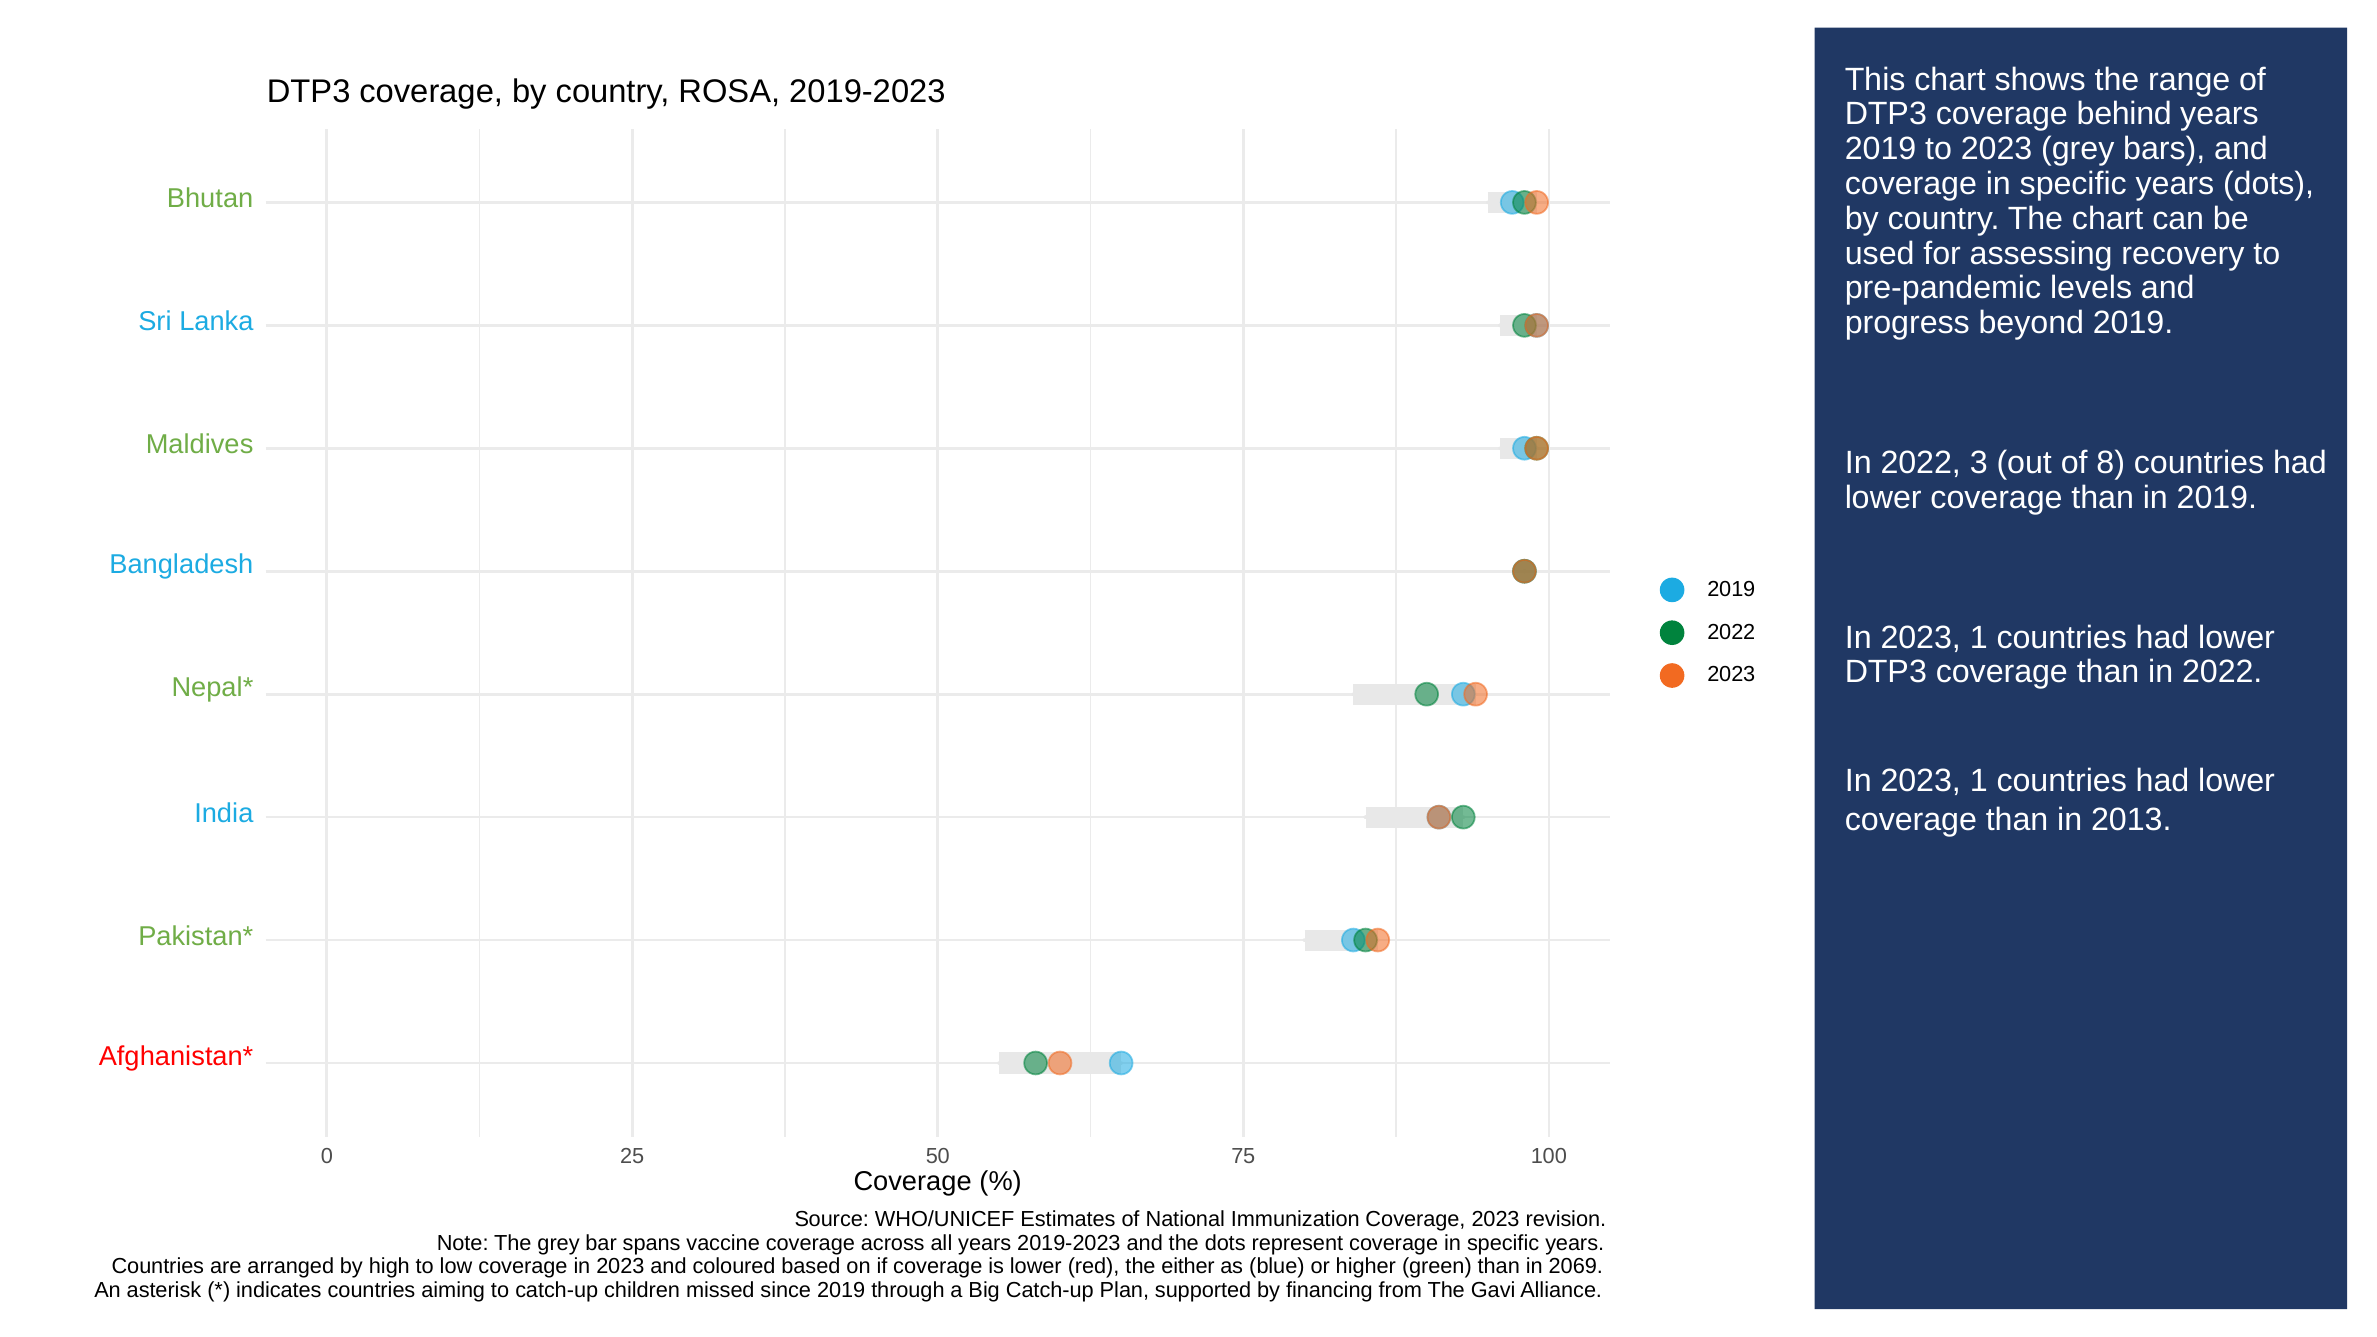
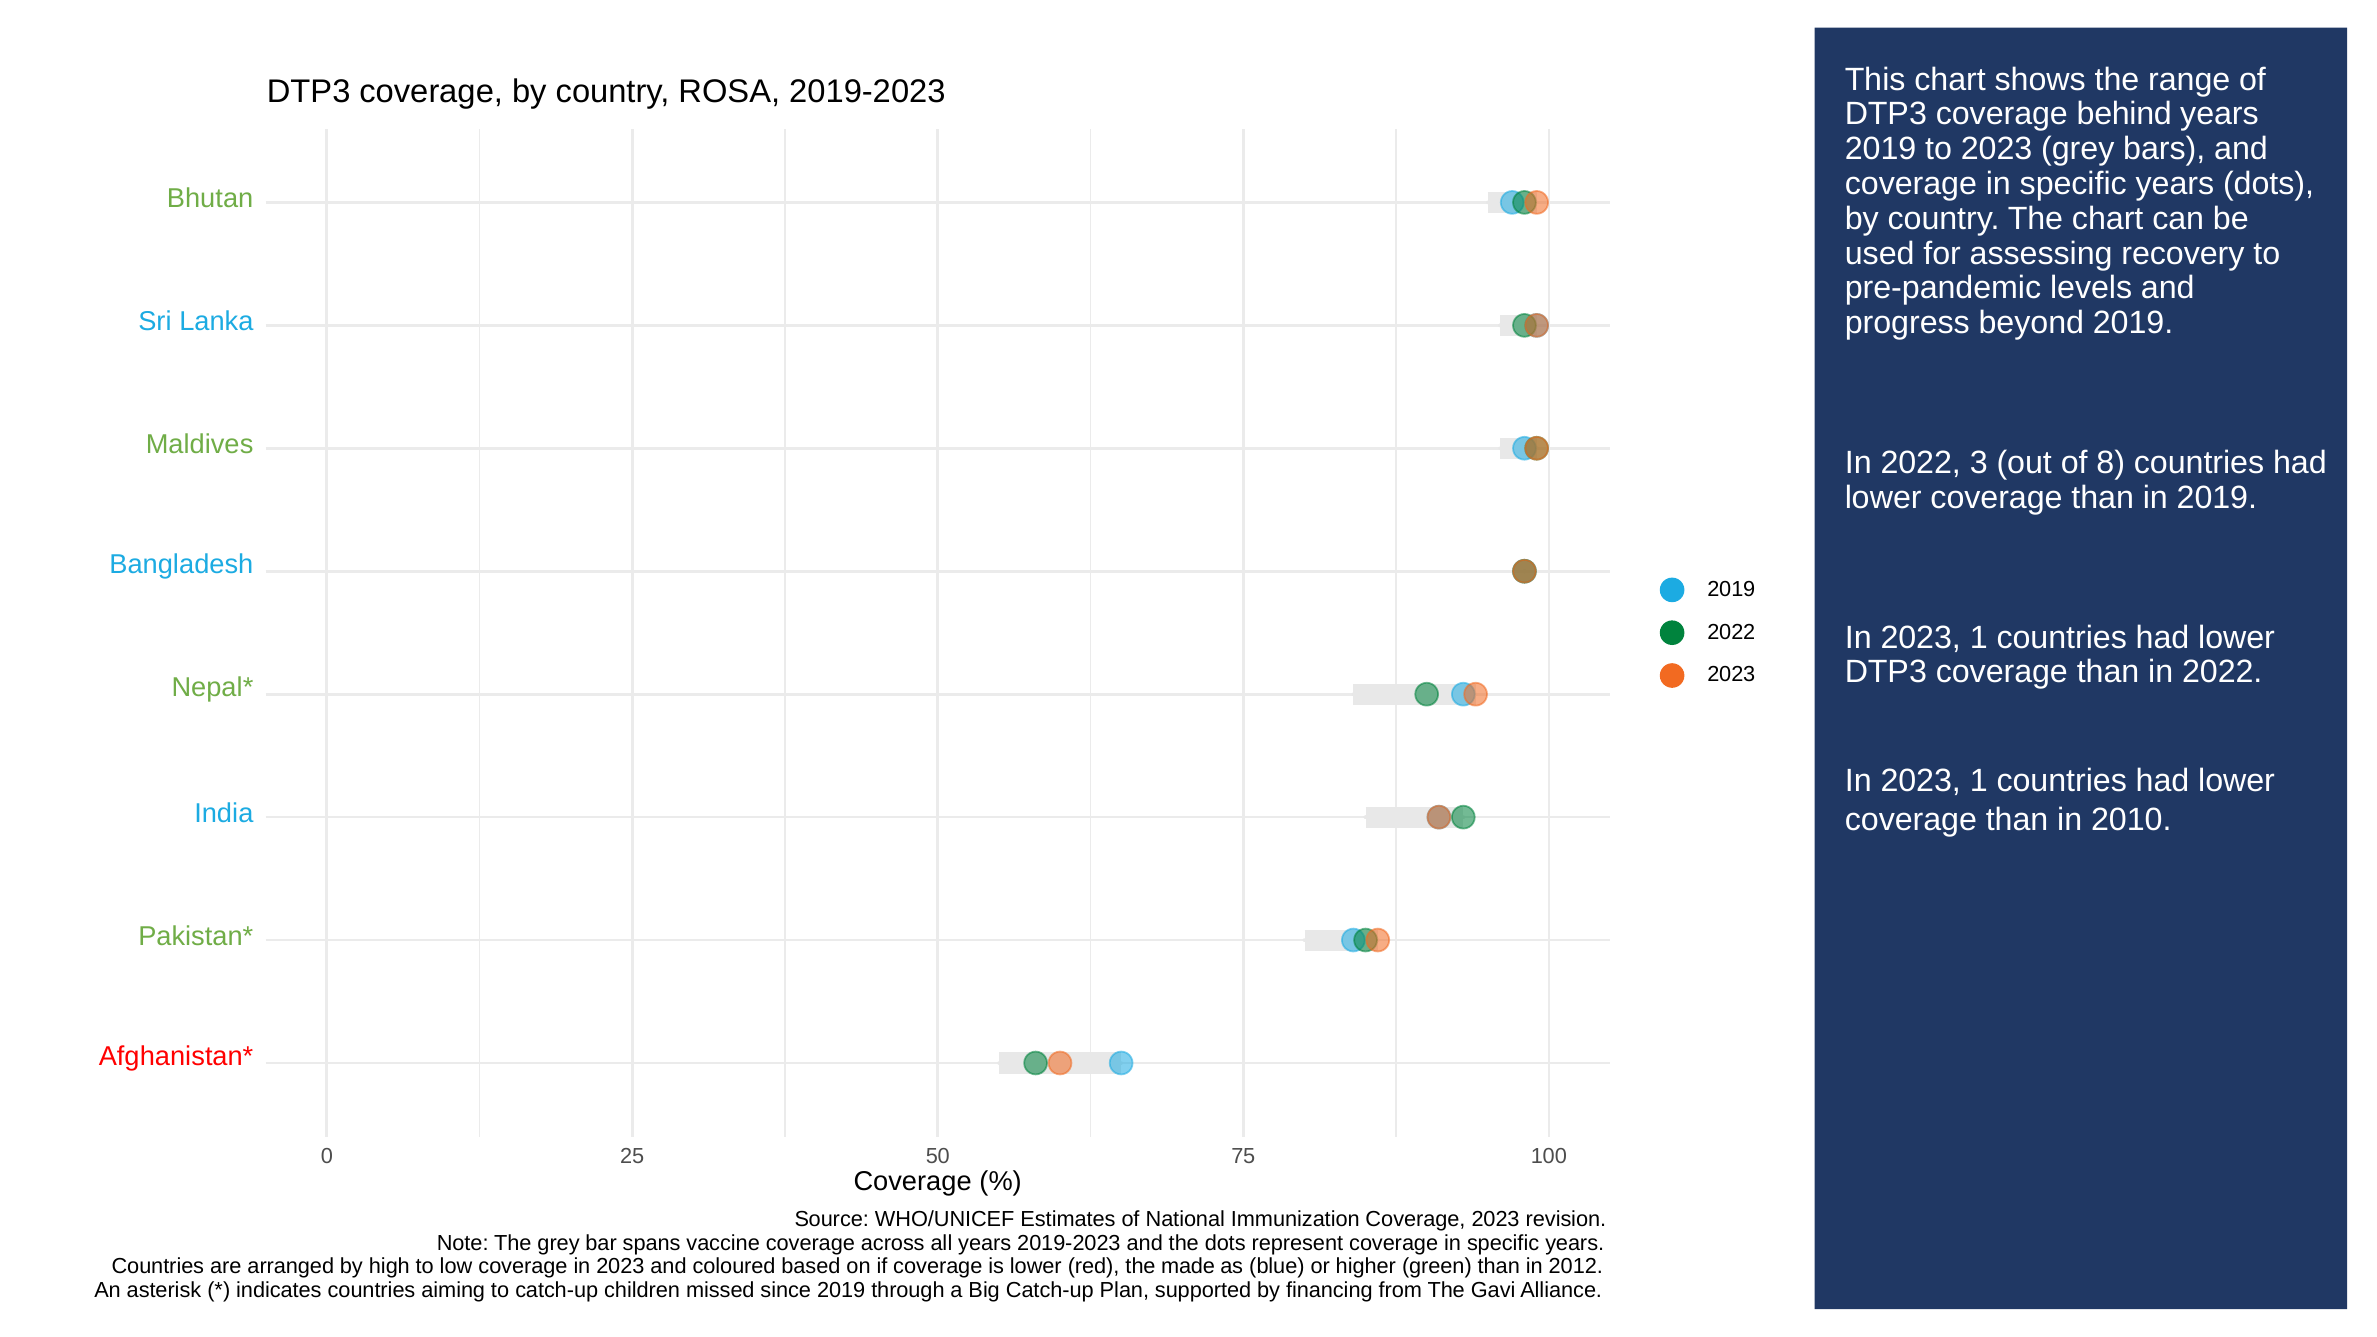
2013: 2013 -> 2010 (2131, 820)
either: either -> made (1188, 1267)
2069: 2069 -> 2012 (1576, 1267)
